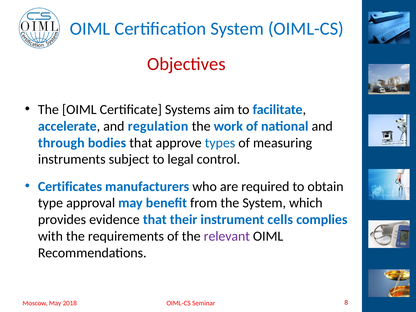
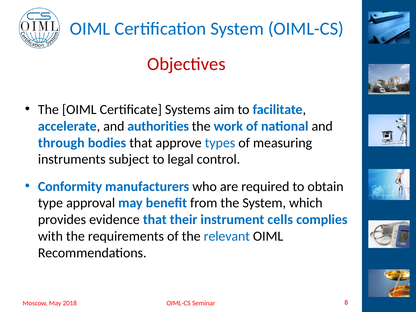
regulation: regulation -> authorities (158, 126)
Certificates: Certificates -> Conformity (70, 186)
relevant colour: purple -> blue (227, 236)
